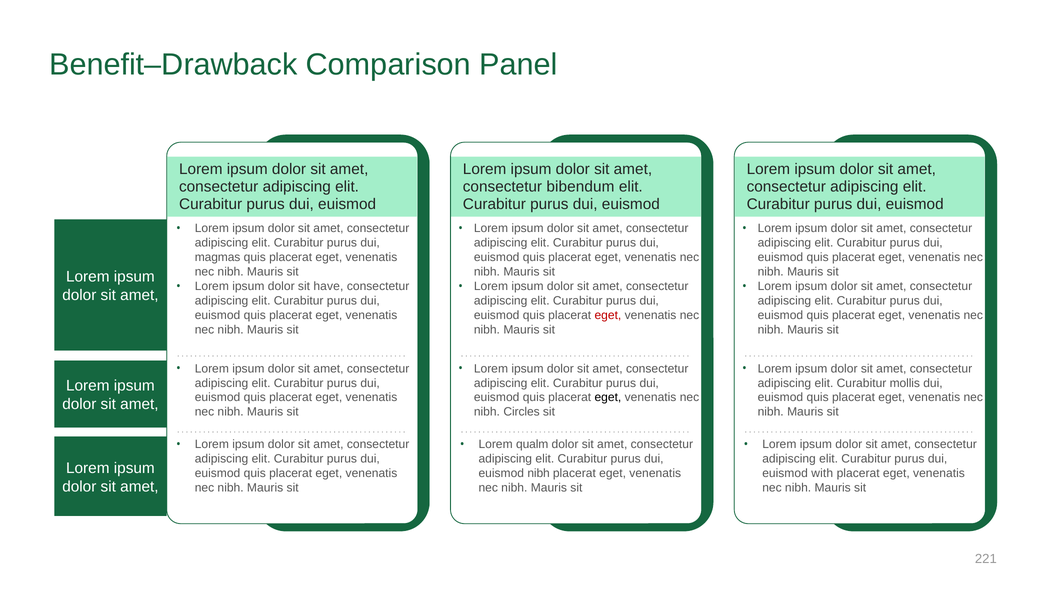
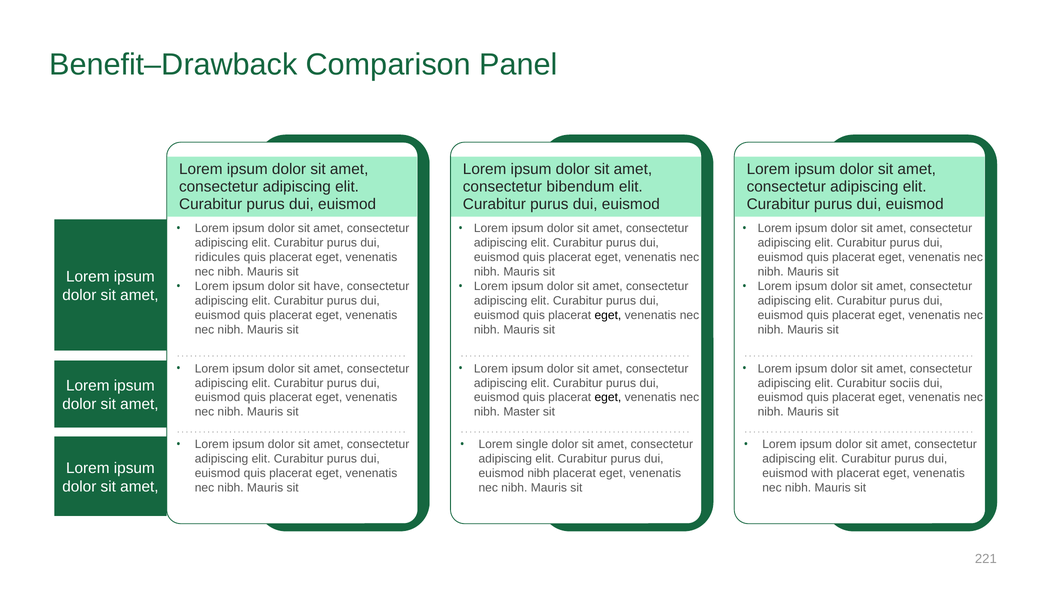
magmas: magmas -> ridicules (217, 257)
eget colour: red -> black (608, 315)
mollis: mollis -> sociis (905, 383)
Circles: Circles -> Master (522, 412)
qualm: qualm -> single (532, 445)
